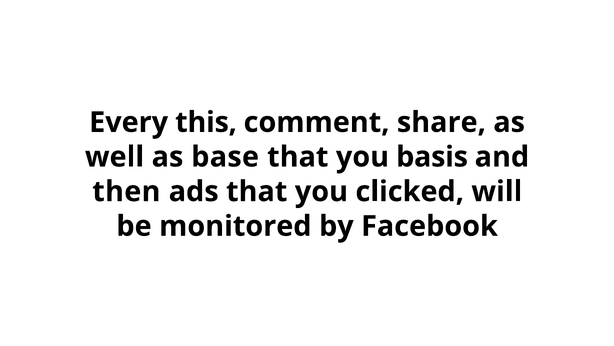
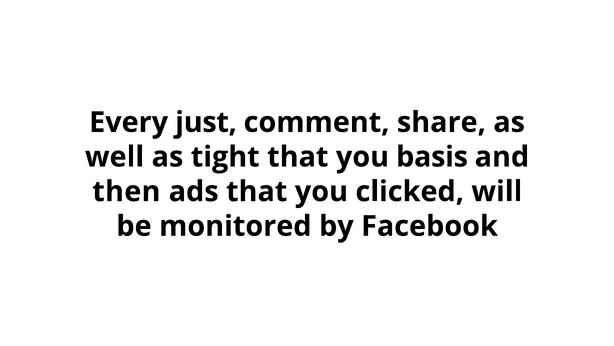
this: this -> just (206, 122)
base: base -> tight (225, 157)
